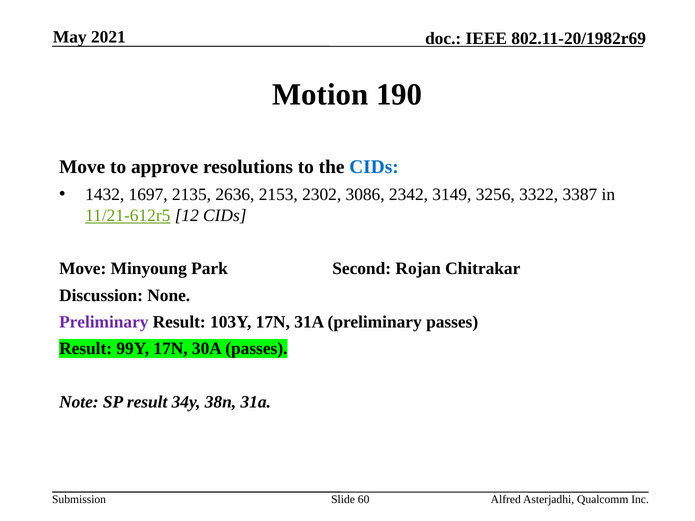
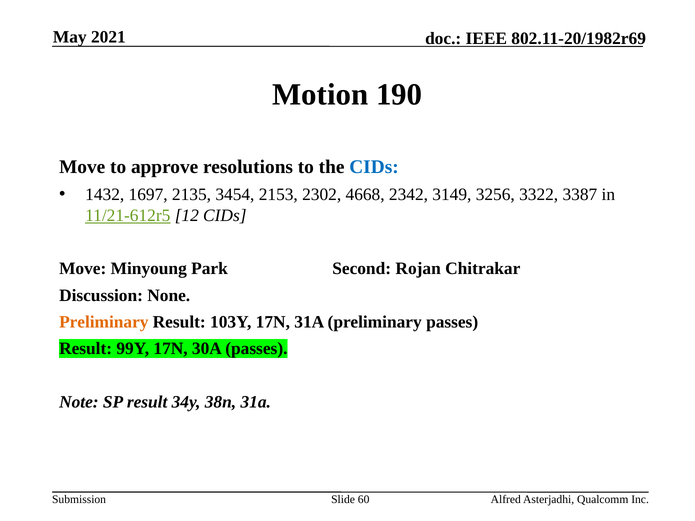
2636: 2636 -> 3454 (235, 195)
3086: 3086 -> 4668 (365, 195)
Preliminary colour: purple -> orange (104, 322)
